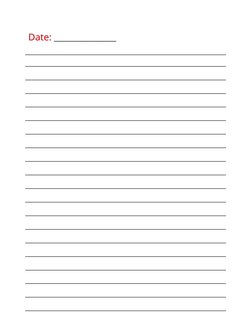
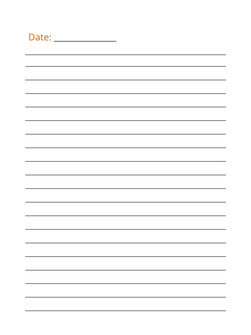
Date colour: red -> orange (40, 37)
